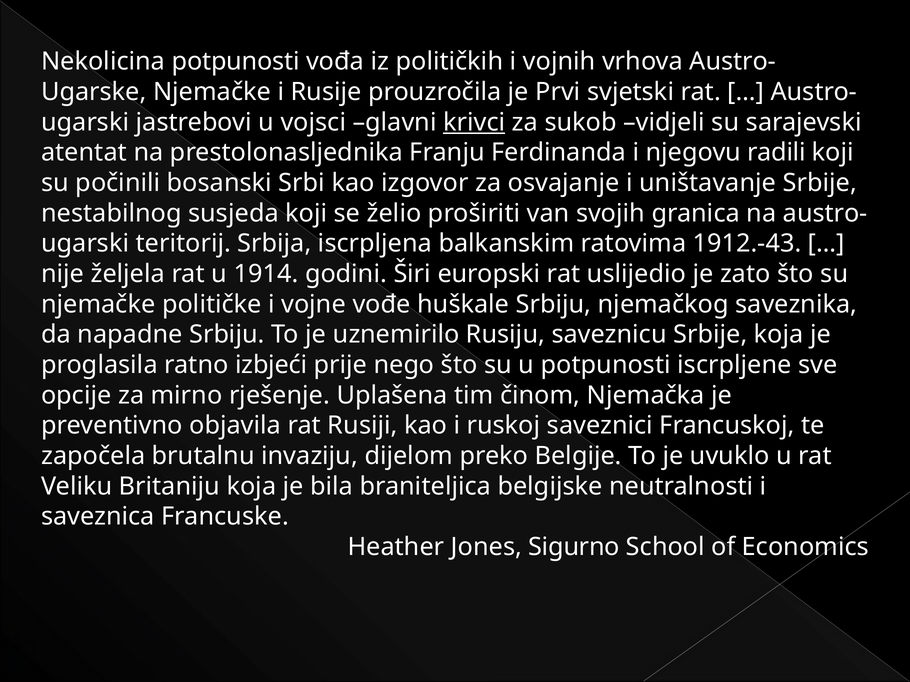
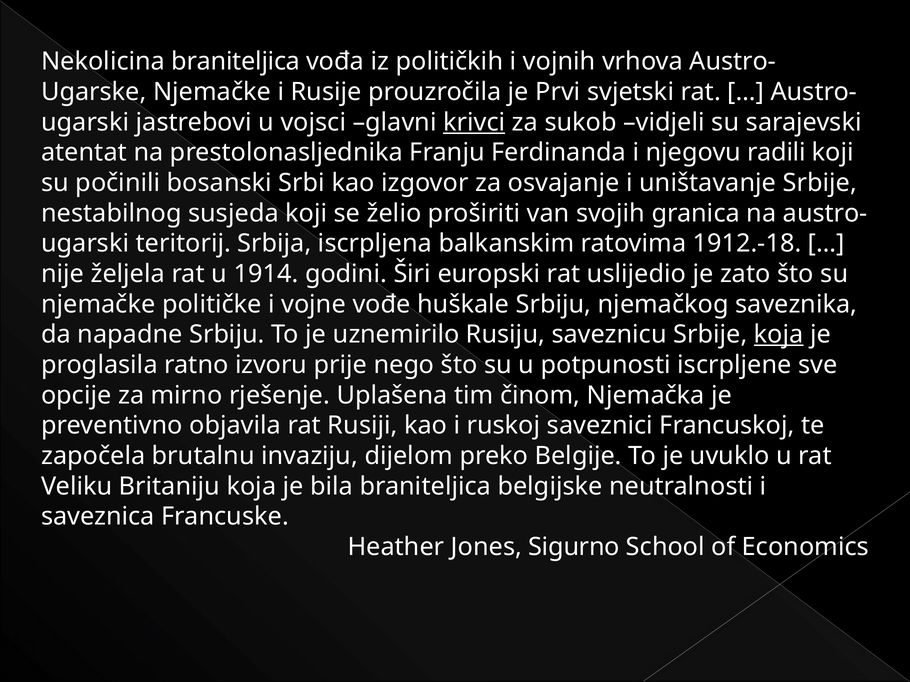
Nekolicina potpunosti: potpunosti -> braniteljica (236, 62)
1912.-43: 1912.-43 -> 1912.-18 (747, 244)
koja underline: none -> present (779, 335)
izbjeći: izbjeći -> izvoru (271, 365)
